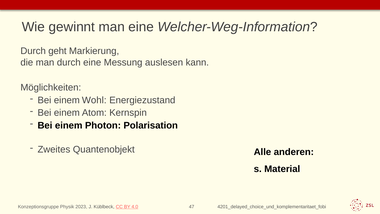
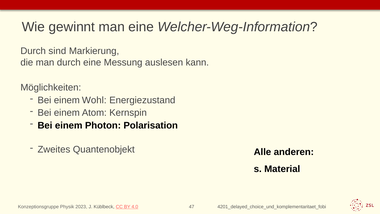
geht: geht -> sind (57, 51)
